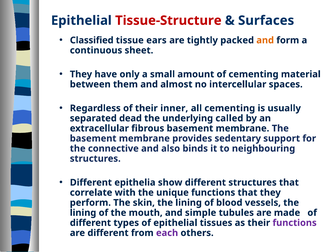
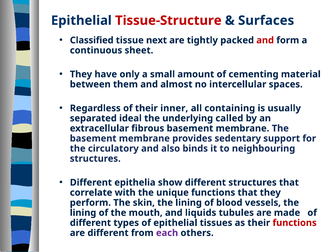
ears: ears -> next (157, 40)
and colour: orange -> red (265, 40)
all cementing: cementing -> containing (230, 108)
dead: dead -> ideal (130, 118)
connective: connective -> circulatory (113, 149)
simple: simple -> liquids (201, 213)
functions colour: purple -> red (295, 223)
